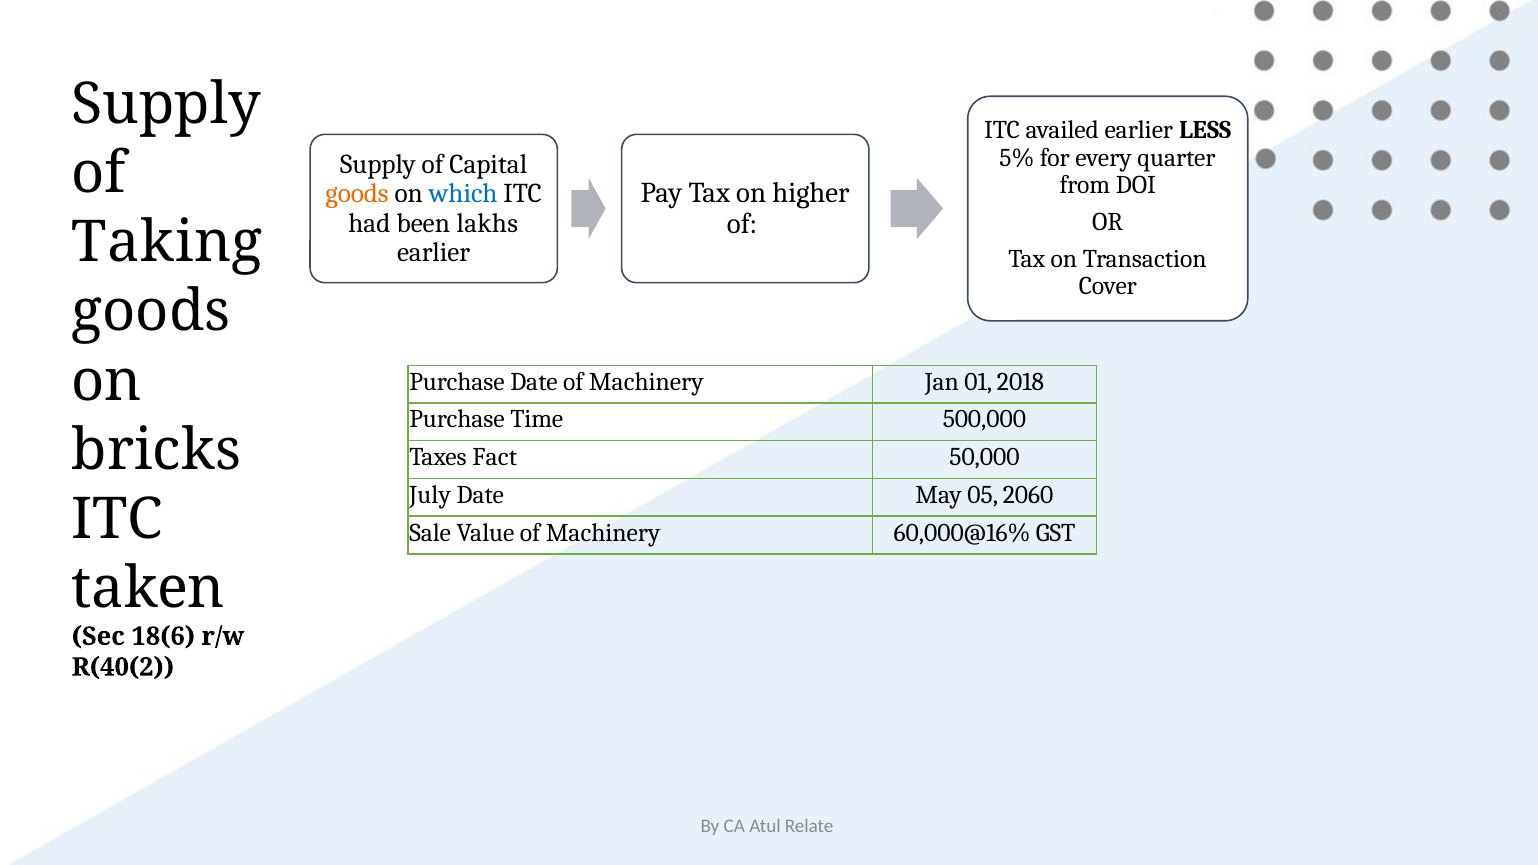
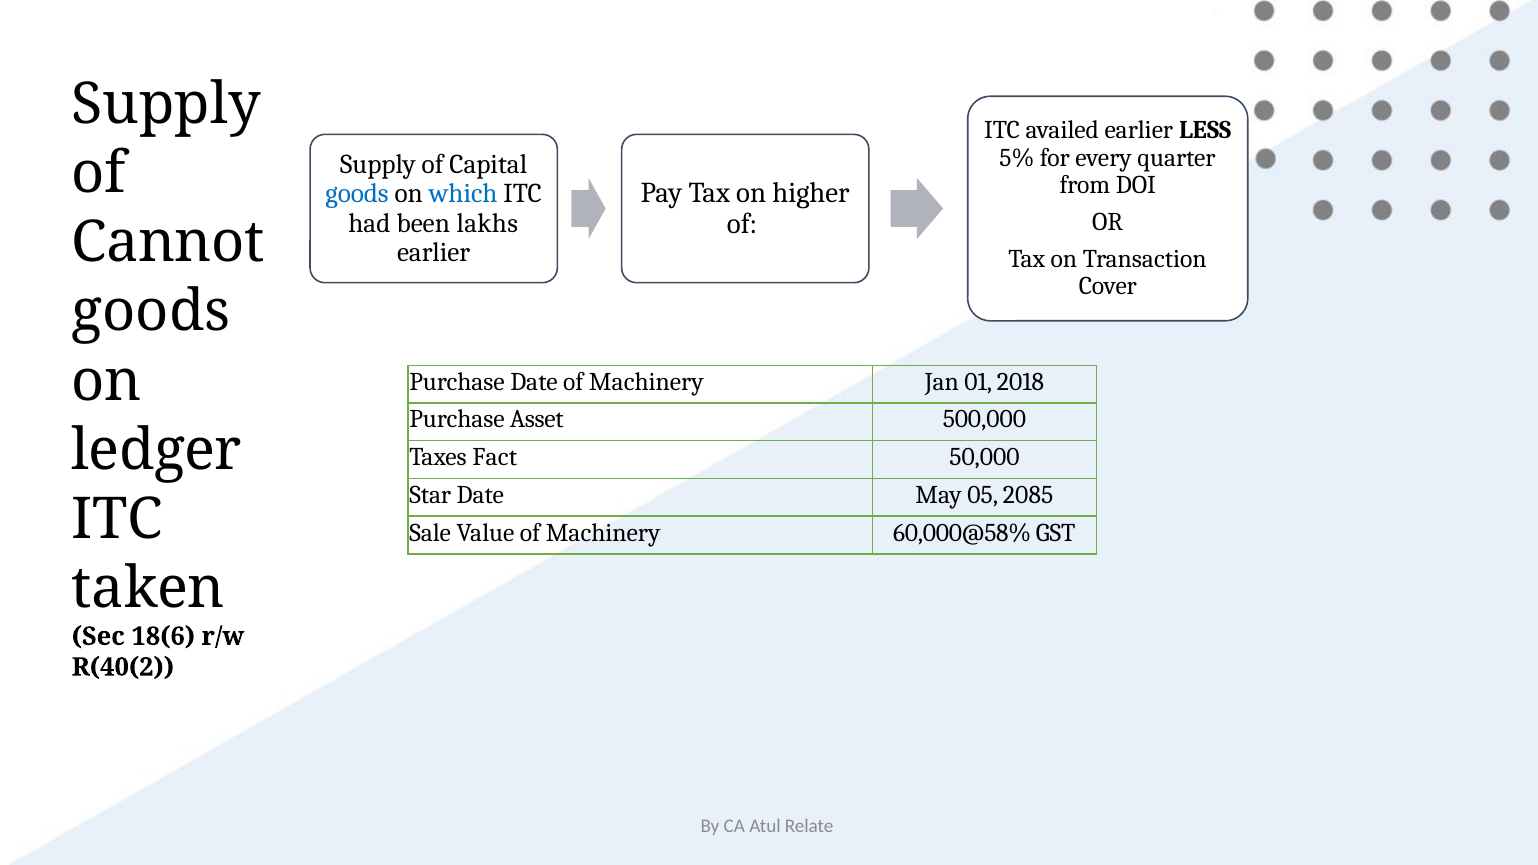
goods colour: orange -> blue (357, 194)
Taking: Taking -> Cannot (168, 243)
Time: Time -> Asset (537, 419)
bricks: bricks -> ledger (157, 450)
July: July -> Star (430, 495)
2060: 2060 -> 2085 (1028, 495)
60,000@16%: 60,000@16% -> 60,000@58% (962, 533)
